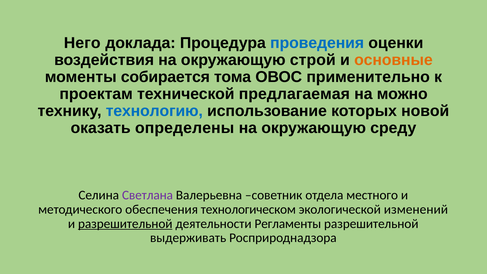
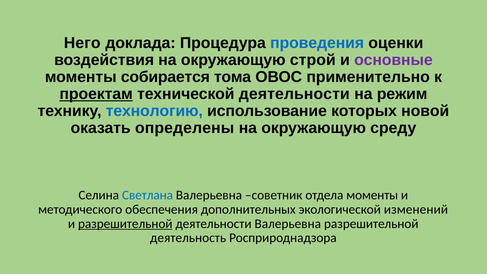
основные colour: orange -> purple (393, 60)
проектам underline: none -> present (96, 94)
технической предлагаемая: предлагаемая -> деятельности (294, 94)
можно: можно -> режим (402, 94)
Светлана colour: purple -> blue (147, 195)
отдела местного: местного -> моменты (372, 195)
технологическом: технологическом -> дополнительных (248, 209)
деятельности Регламенты: Регламенты -> Валерьевна (288, 224)
выдерживать: выдерживать -> деятельность (188, 238)
